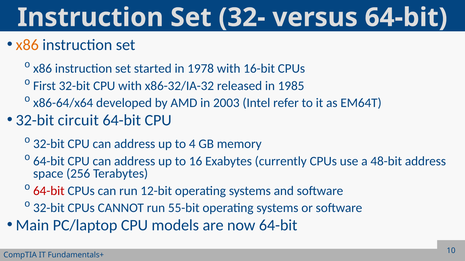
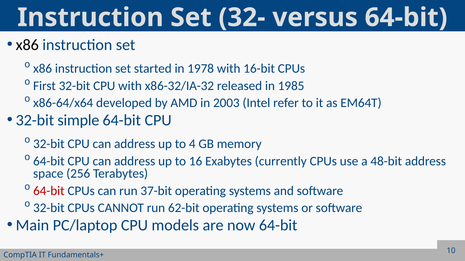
x86 colour: orange -> black (27, 45)
circuit: circuit -> simple (78, 120)
12-bit: 12-bit -> 37-bit (156, 191)
55-bit: 55-bit -> 62-bit (184, 208)
